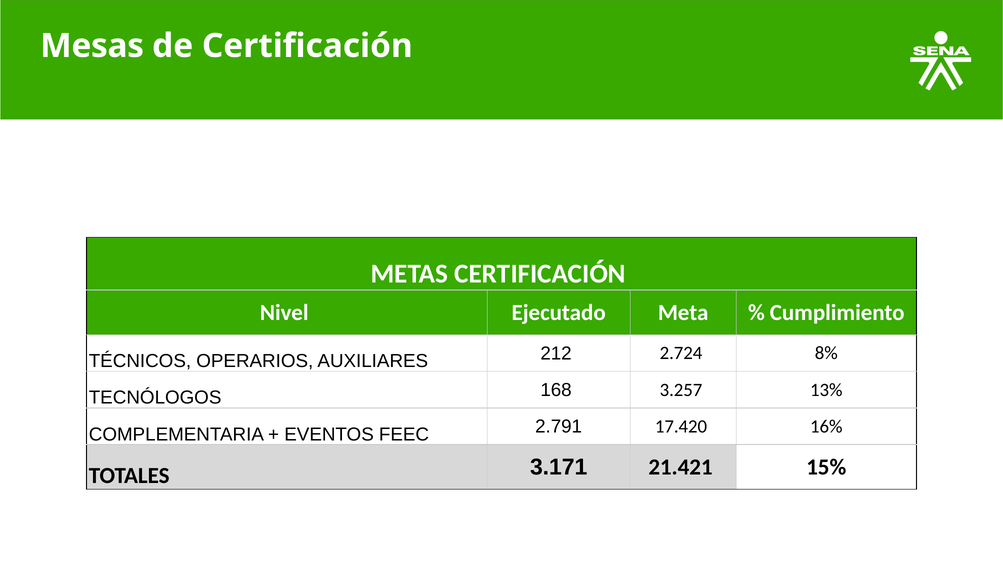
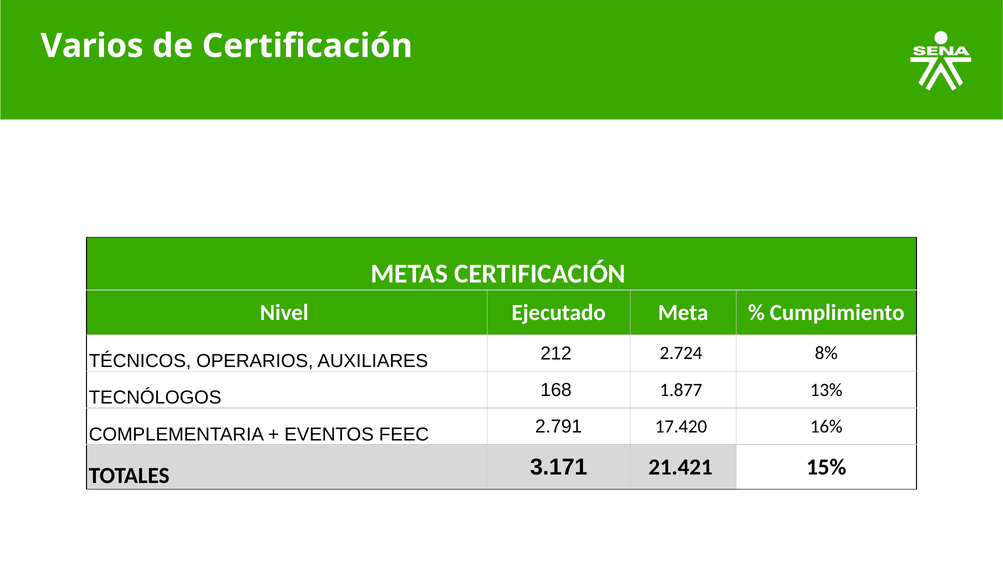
Mesas: Mesas -> Varios (92, 46)
3.257: 3.257 -> 1.877 (681, 390)
